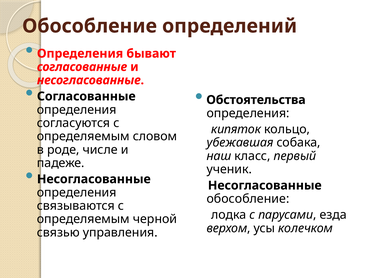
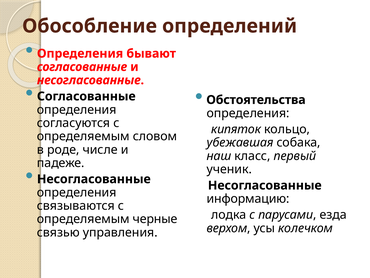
обособление: обособление -> информацию (248, 198)
черной: черной -> черные (155, 219)
